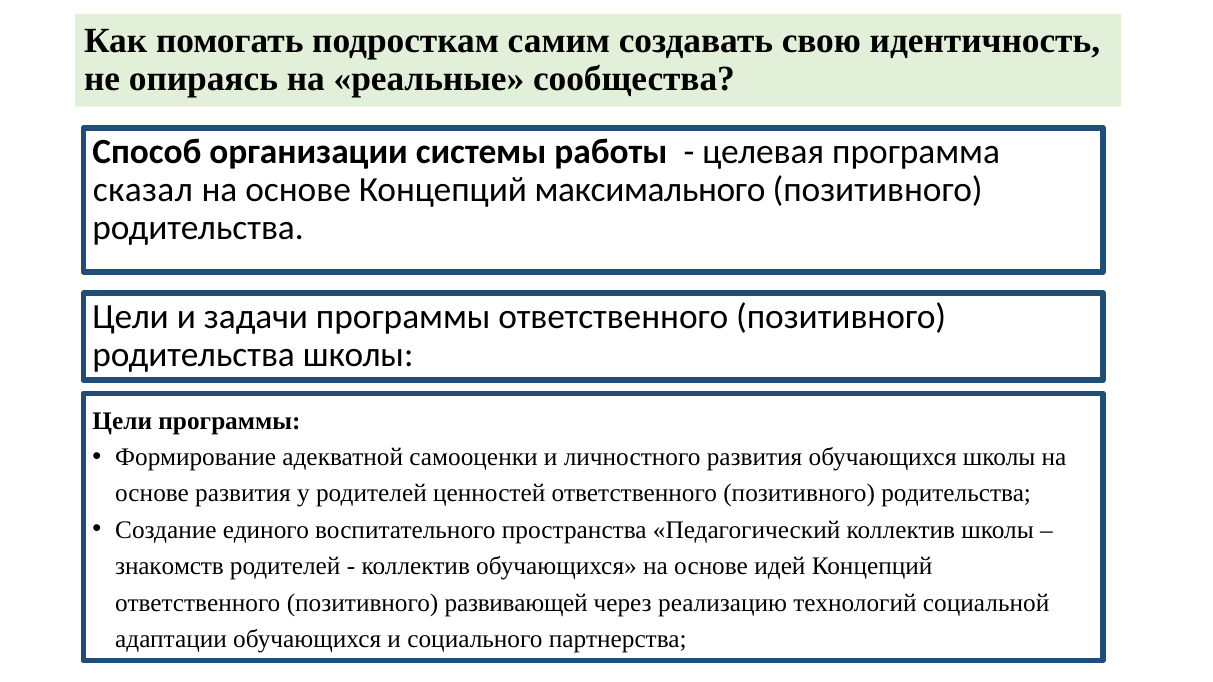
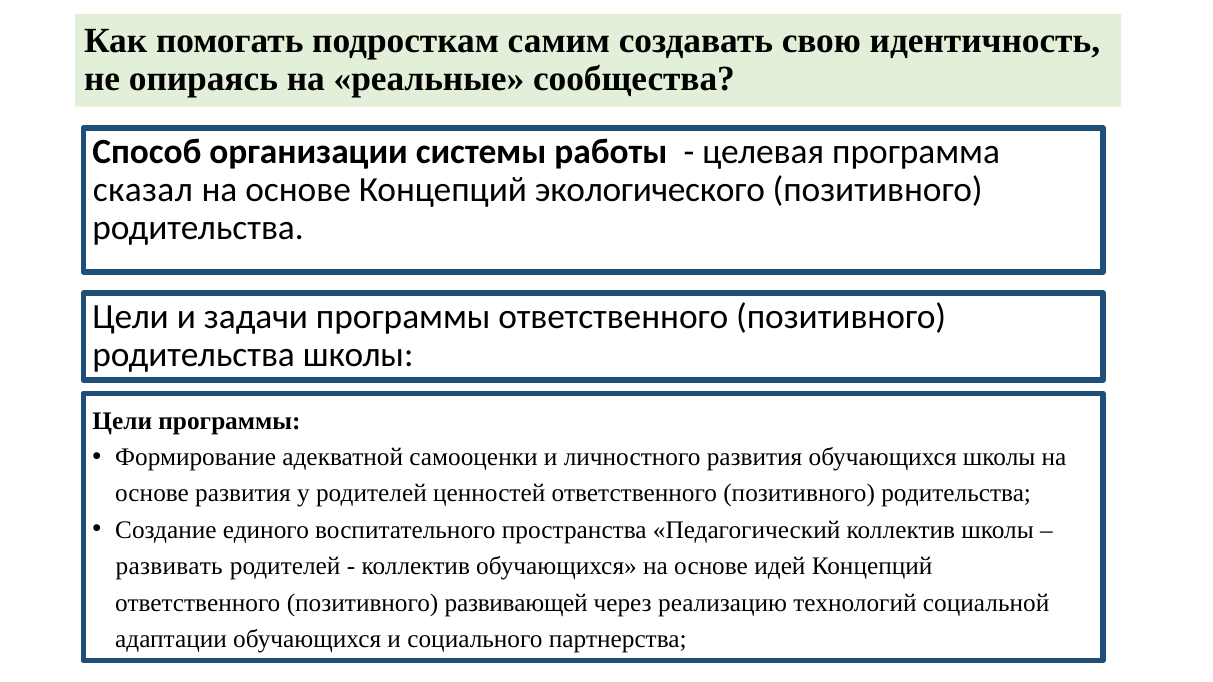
максимального: максимального -> экологического (650, 190)
знакомств: знакомств -> развивать (169, 567)
